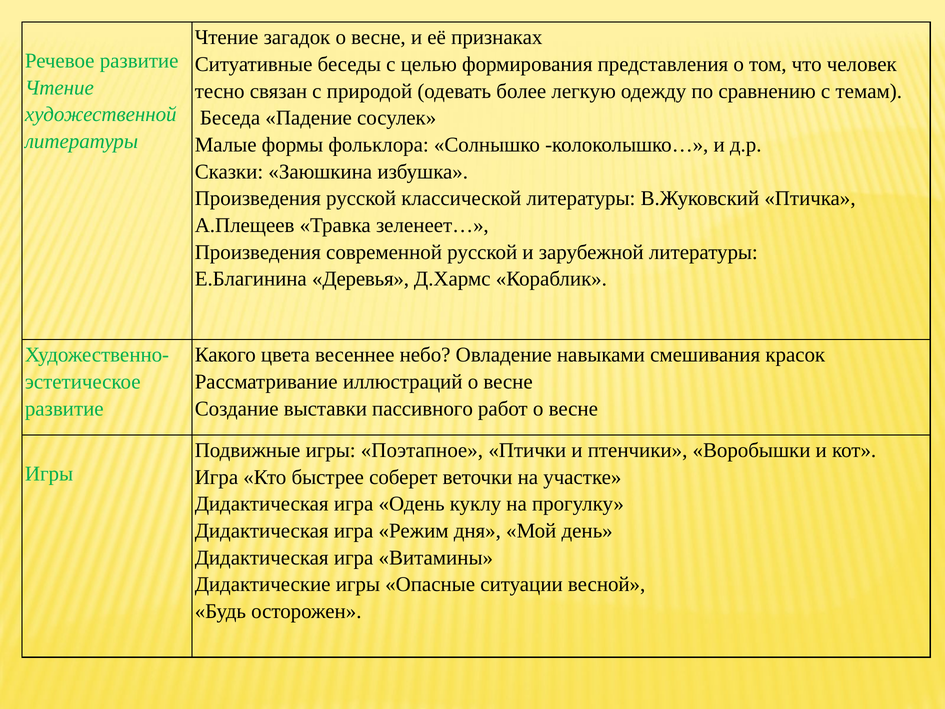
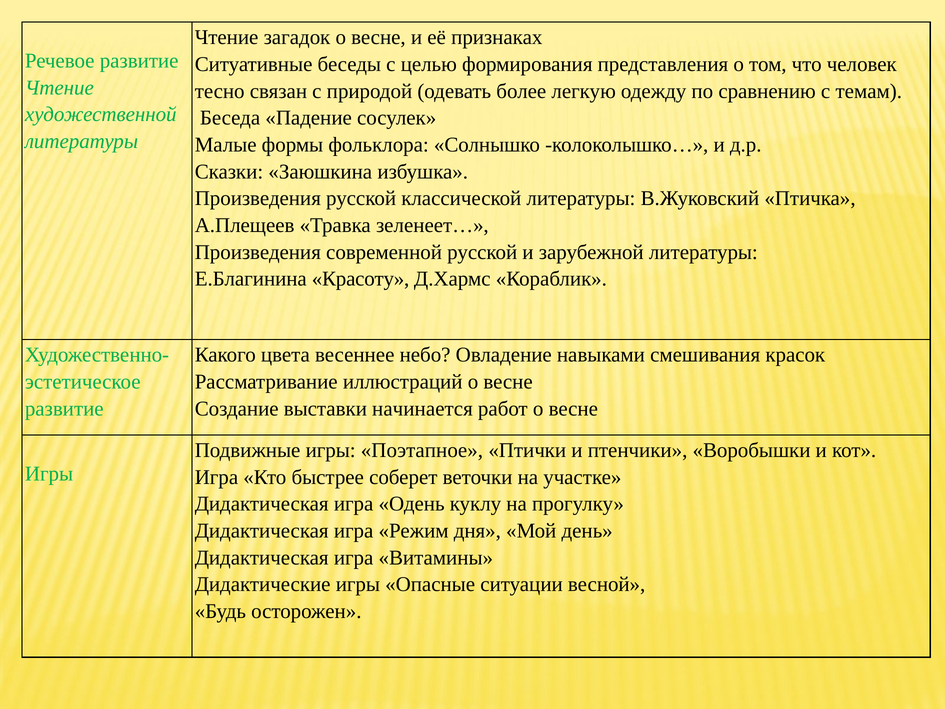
Деревья: Деревья -> Красоту (361, 279)
пассивного: пассивного -> начинается (422, 409)
